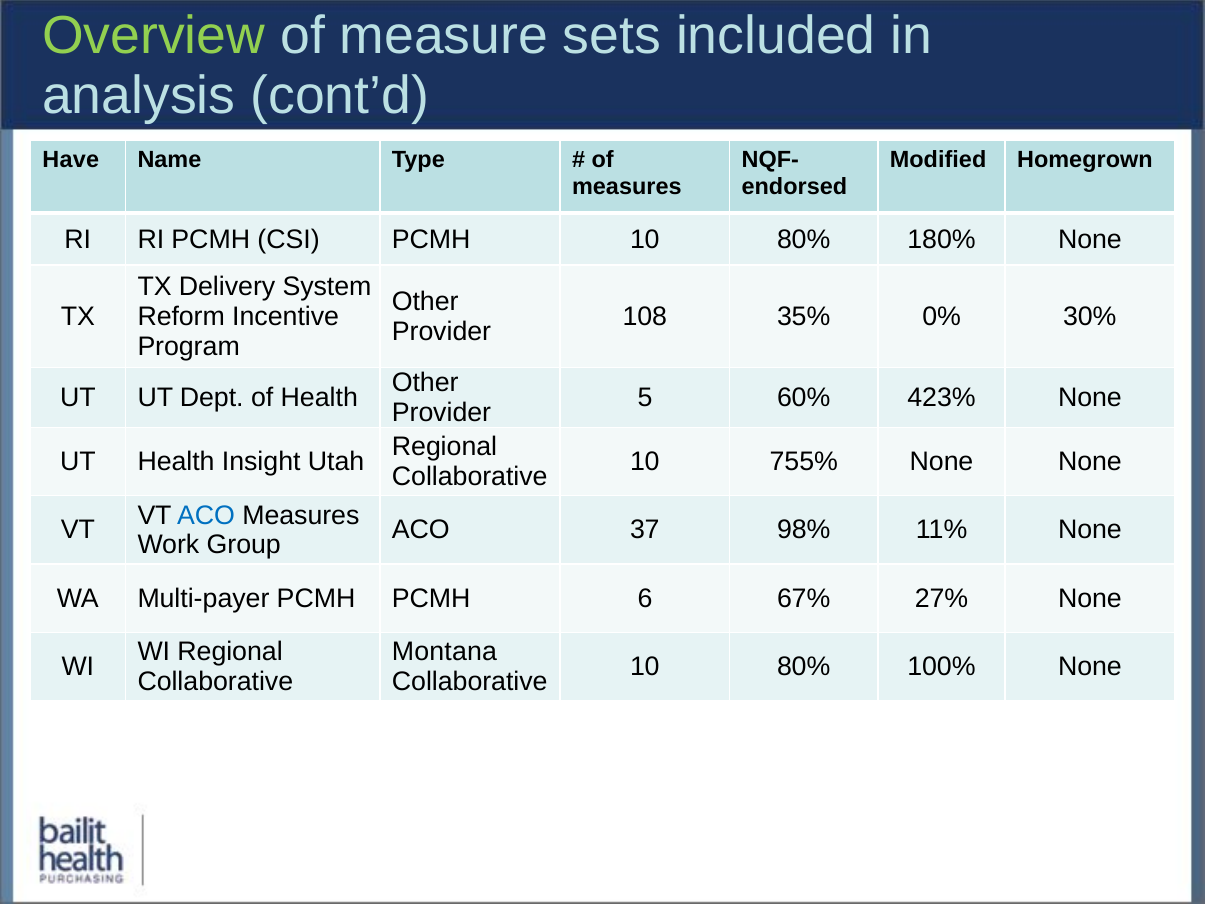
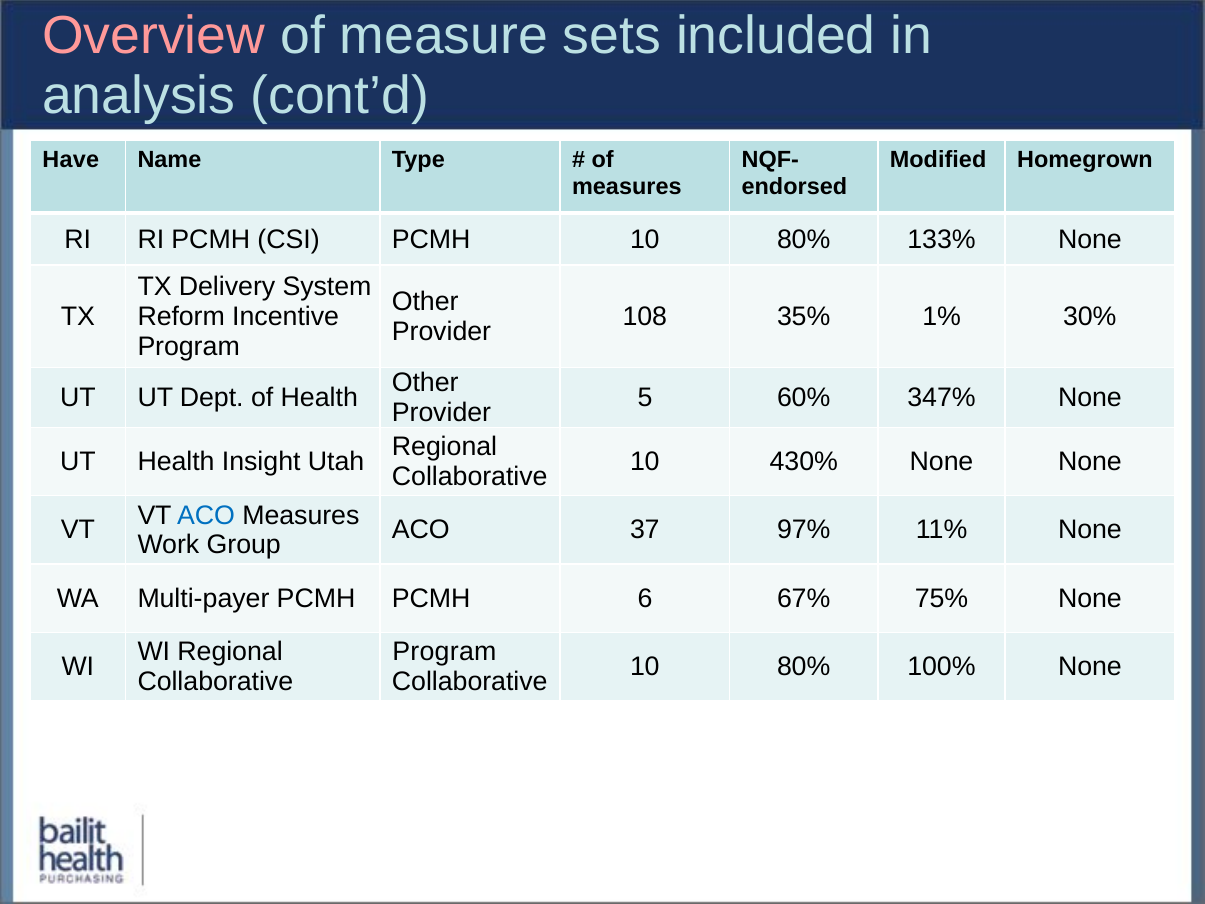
Overview colour: light green -> pink (154, 36)
180%: 180% -> 133% (942, 240)
0%: 0% -> 1% (942, 317)
423%: 423% -> 347% (942, 398)
755%: 755% -> 430% (804, 462)
98%: 98% -> 97% (804, 530)
27%: 27% -> 75% (942, 598)
Montana: Montana -> Program (444, 652)
